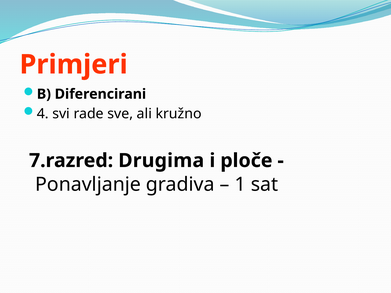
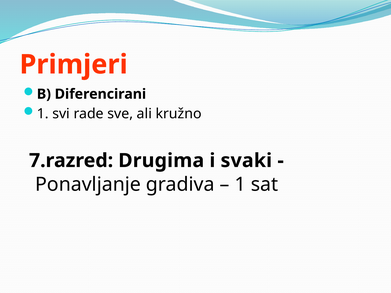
4: 4 -> 1 (43, 114)
ploče: ploče -> svaki (246, 161)
